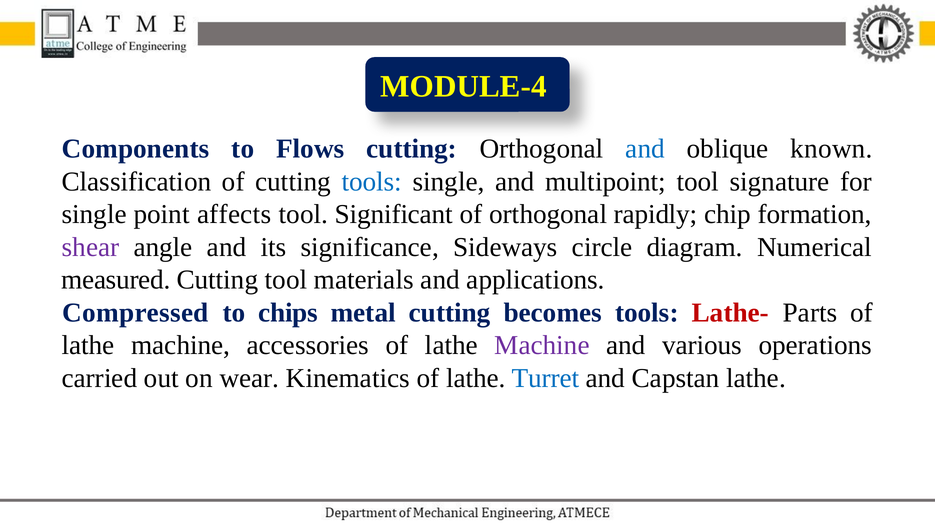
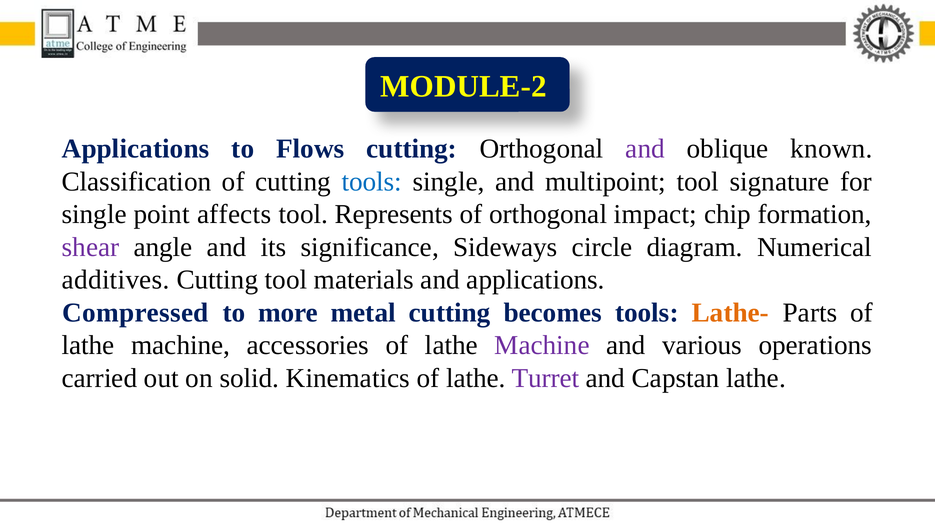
MODULE-4: MODULE-4 -> MODULE-2 (464, 87)
Components: Components -> Applications (136, 149)
and colour: blue -> purple (645, 149)
Significant: Significant -> Represents (394, 214)
rapidly: rapidly -> impact (655, 214)
measured: measured -> additives (116, 280)
chips: chips -> more (288, 313)
Lathe- colour: red -> orange (730, 313)
wear: wear -> solid (249, 378)
Turret colour: blue -> purple (546, 378)
